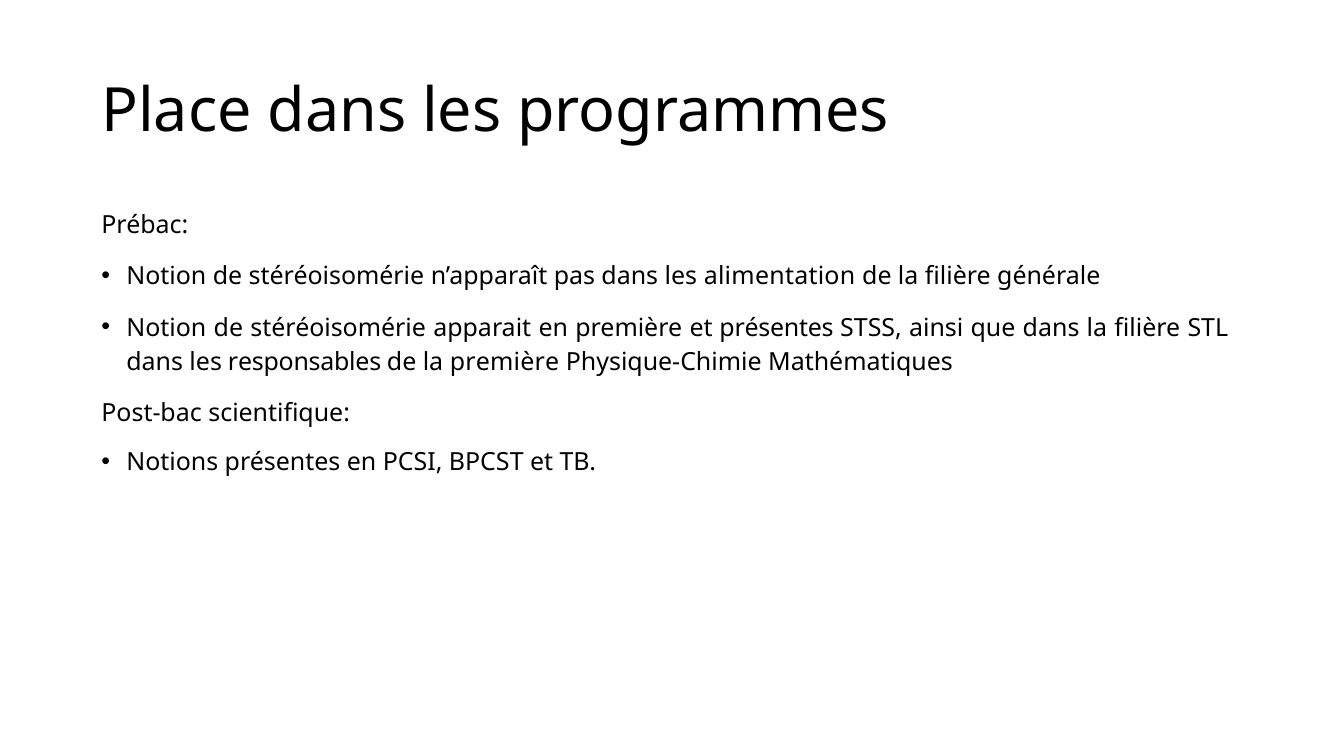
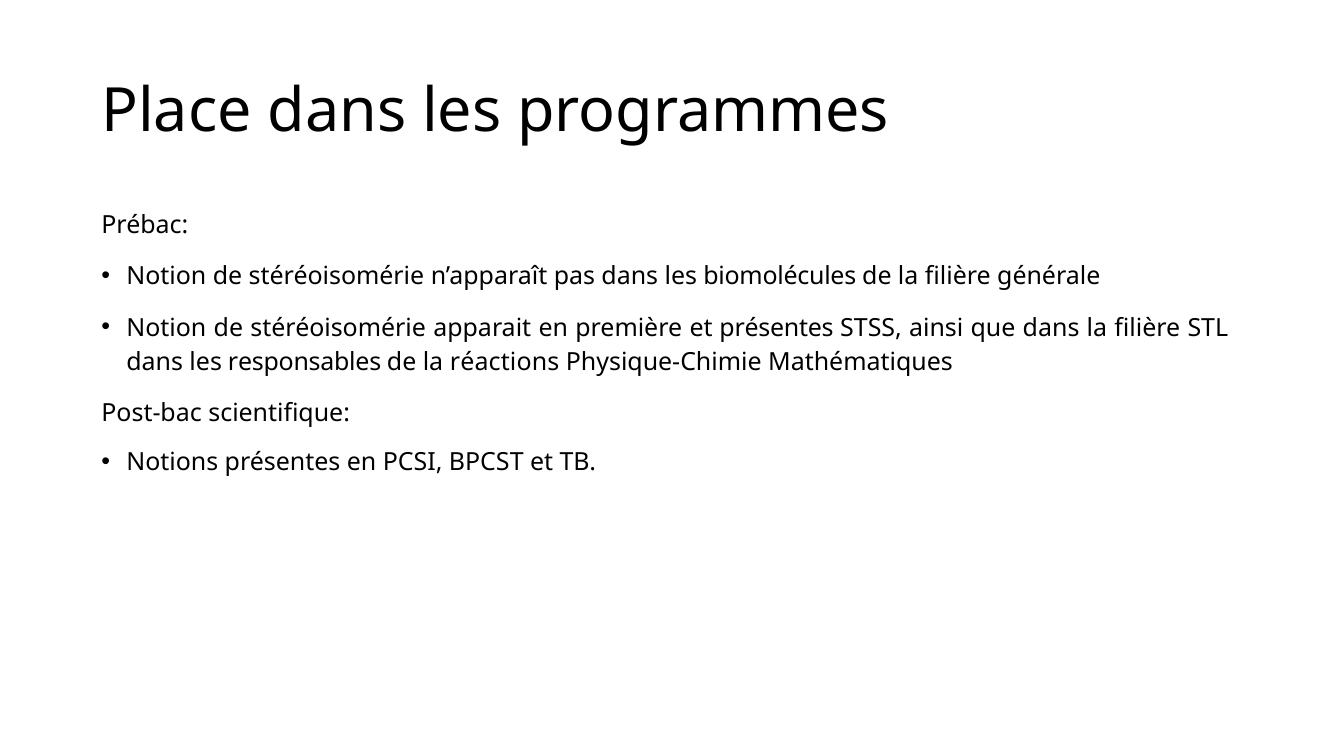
alimentation: alimentation -> biomolécules (780, 277)
la première: première -> réactions (505, 362)
